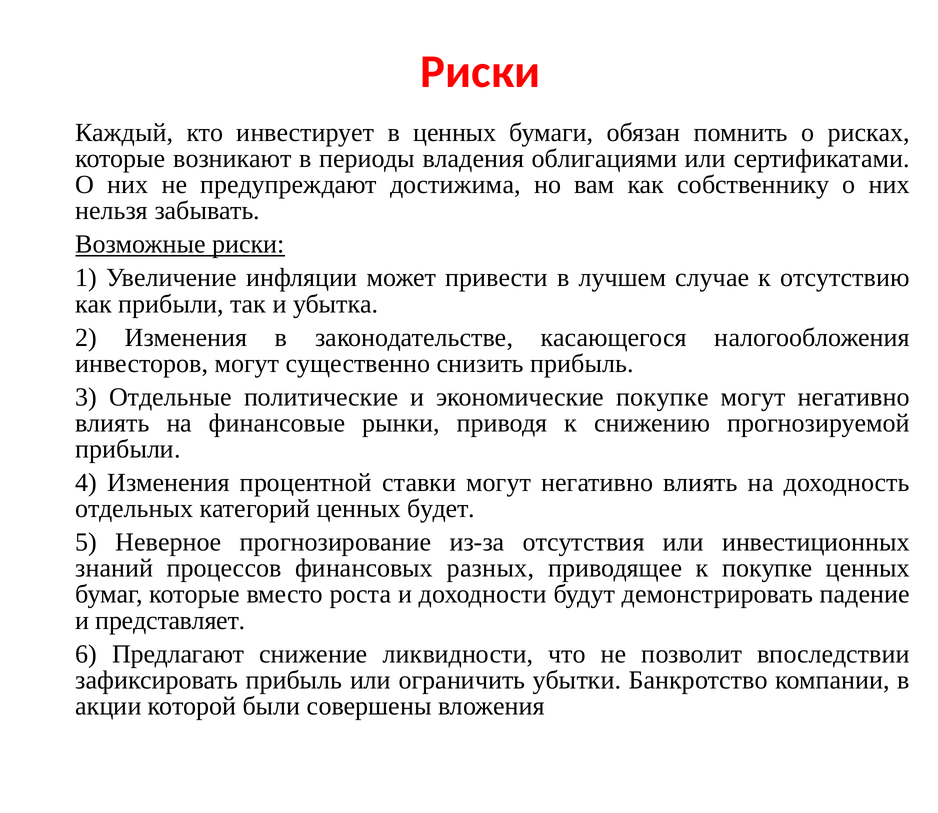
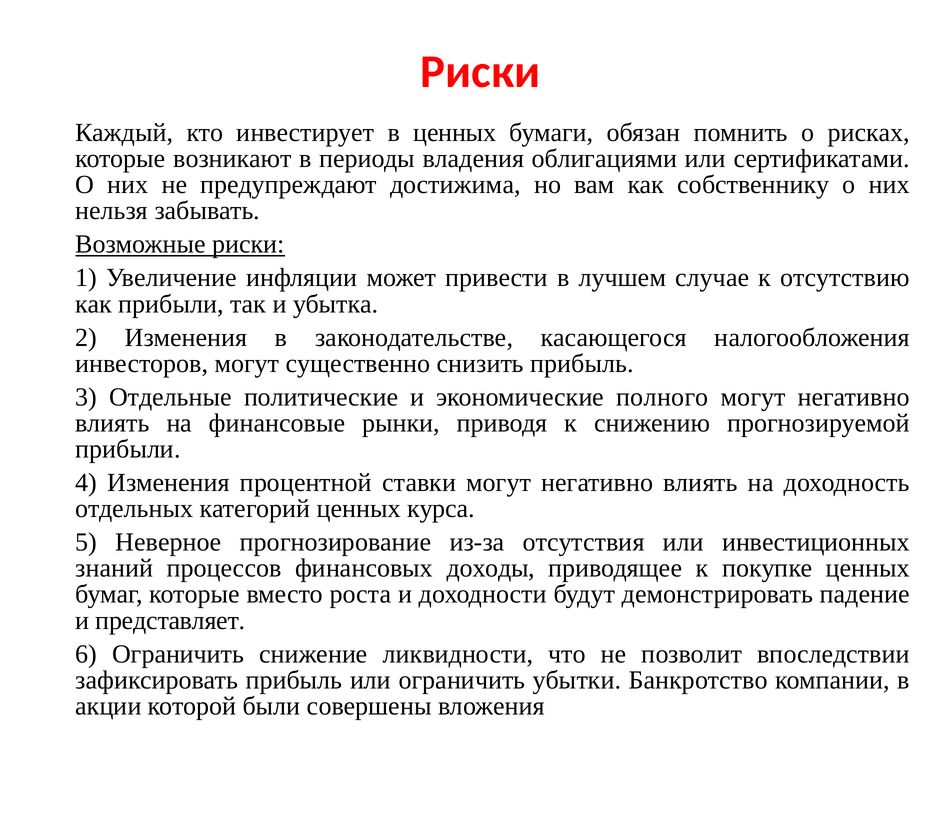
экономические покупке: покупке -> полного (662, 397)
будет: будет -> курса (441, 509)
разных: разных -> доходы (491, 568)
6 Предлагают: Предлагают -> Ограничить (178, 654)
